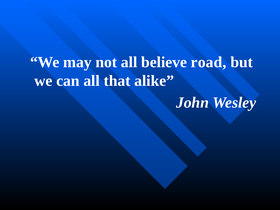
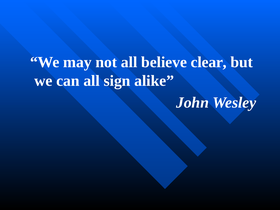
road: road -> clear (209, 62)
that: that -> sign (117, 81)
